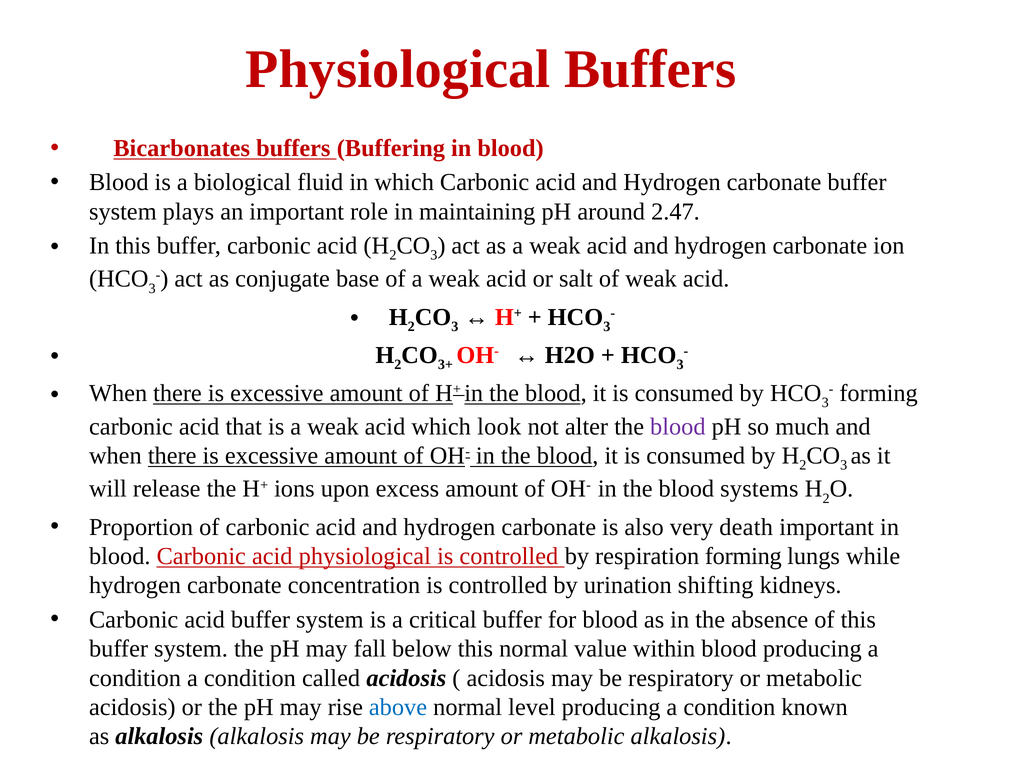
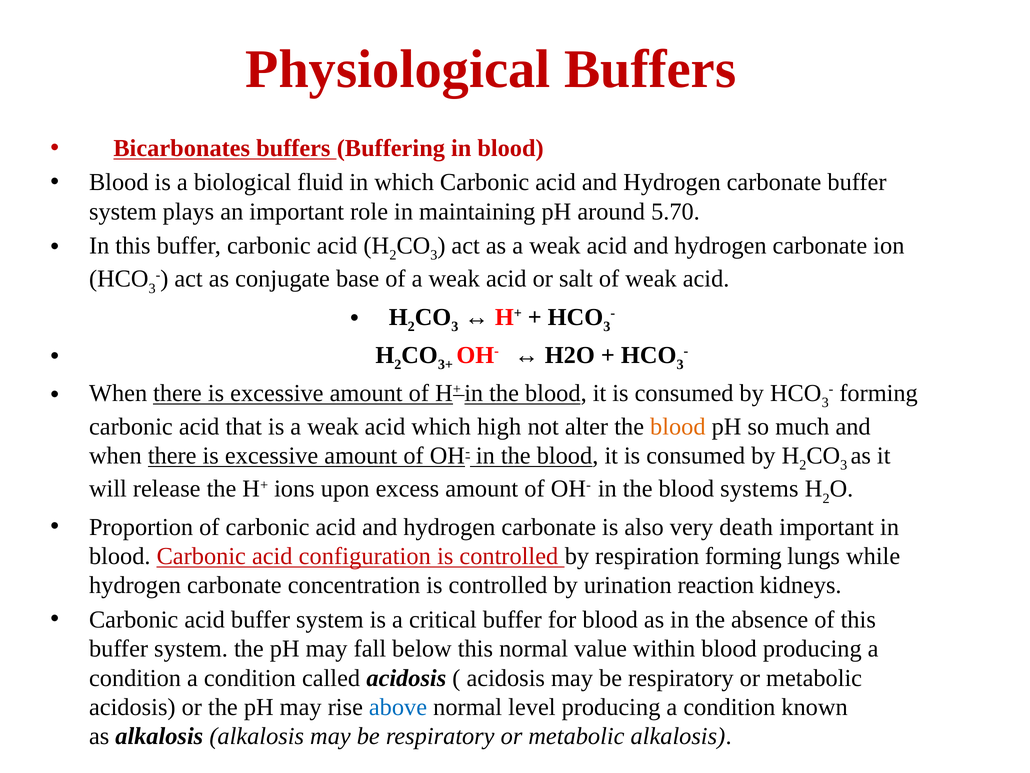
2.47: 2.47 -> 5.70 (675, 211)
look: look -> high (499, 426)
blood colour: purple -> orange (678, 426)
acid physiological: physiological -> configuration (365, 556)
shifting: shifting -> reaction (716, 585)
